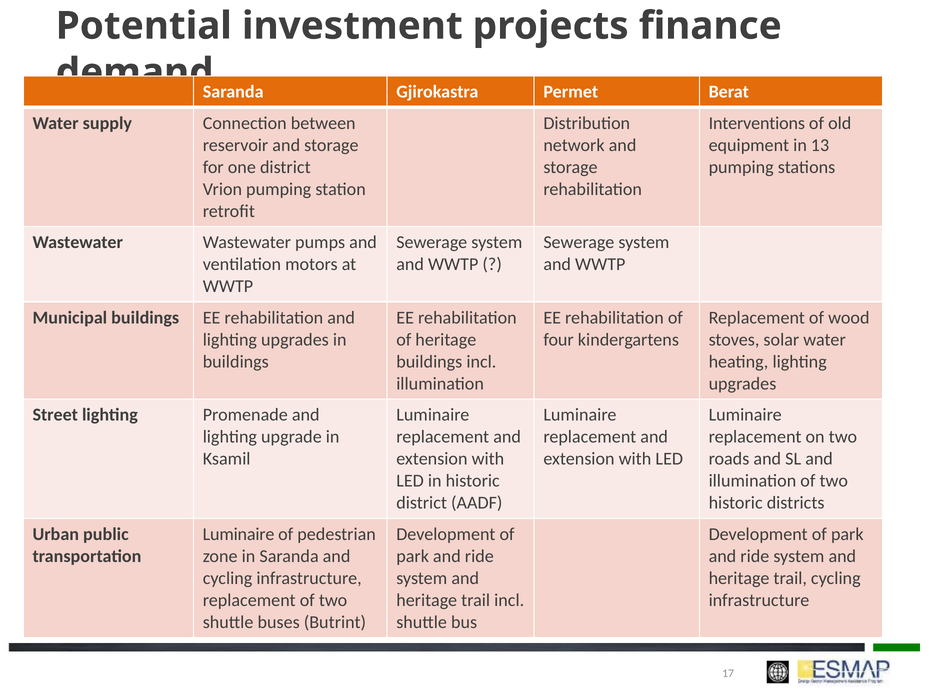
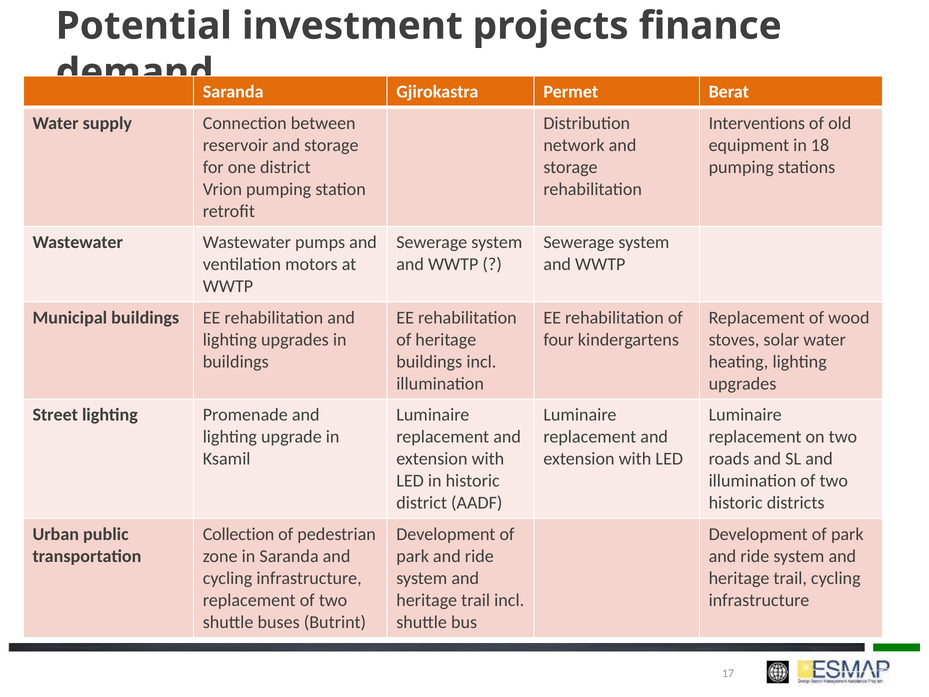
13: 13 -> 18 (820, 145)
Luminaire: Luminaire -> Collection (239, 534)
